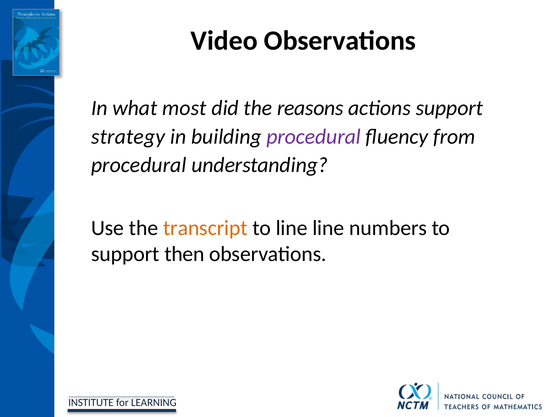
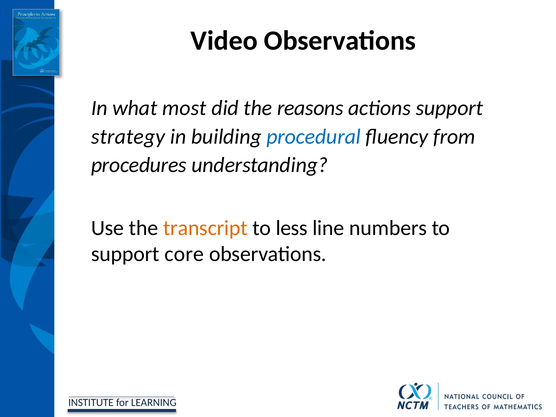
procedural colour: purple -> blue (314, 137)
procedural: procedural -> procedures (139, 165)
to line: line -> less (292, 228)
then: then -> core (184, 254)
